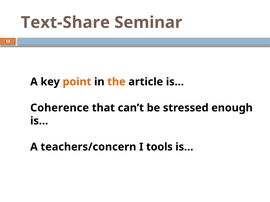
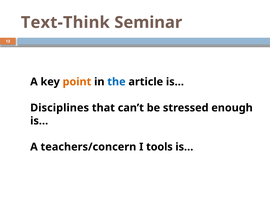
Text-Share: Text-Share -> Text-Think (65, 23)
the colour: orange -> blue (116, 82)
Coherence: Coherence -> Disciplines (60, 108)
